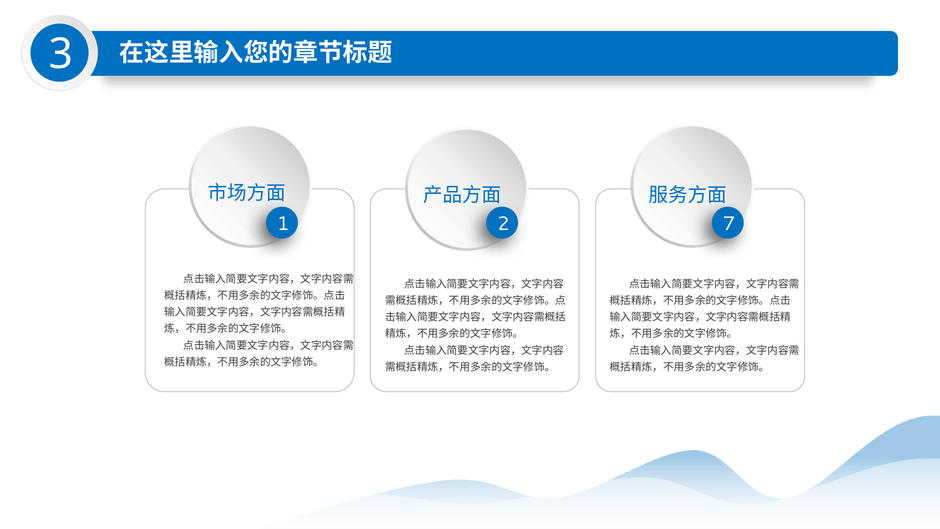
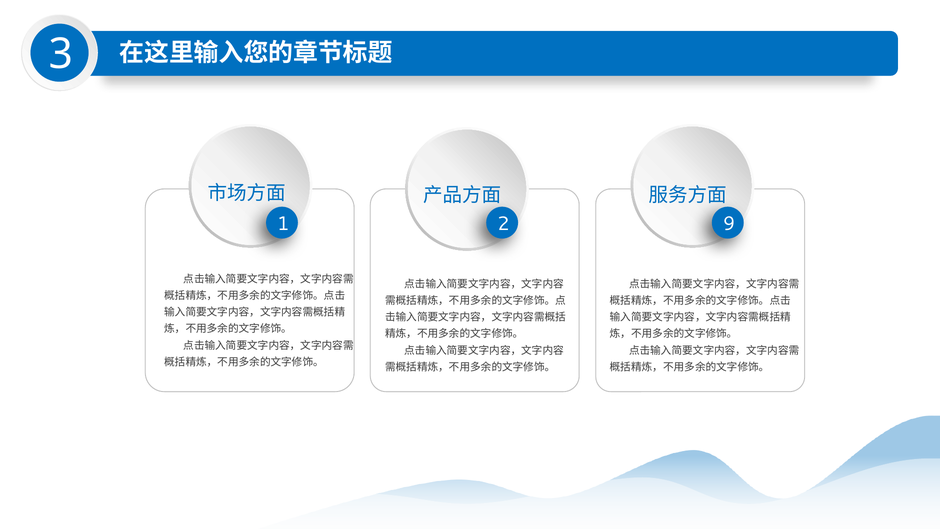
7: 7 -> 9 (729, 224)
